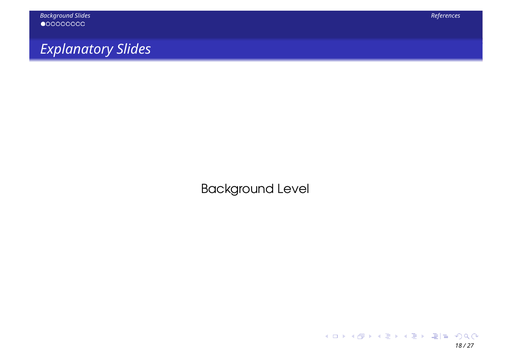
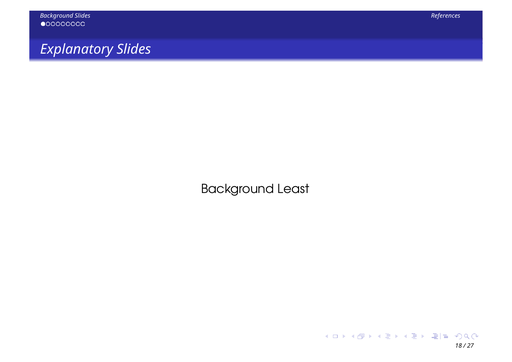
Level: Level -> Least (294, 189)
